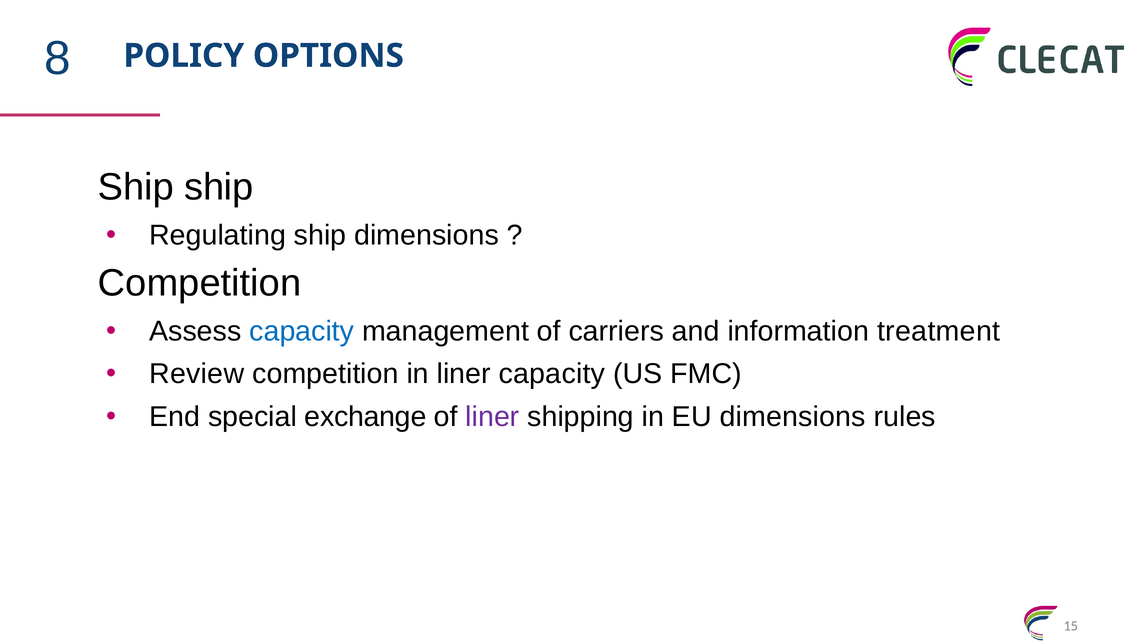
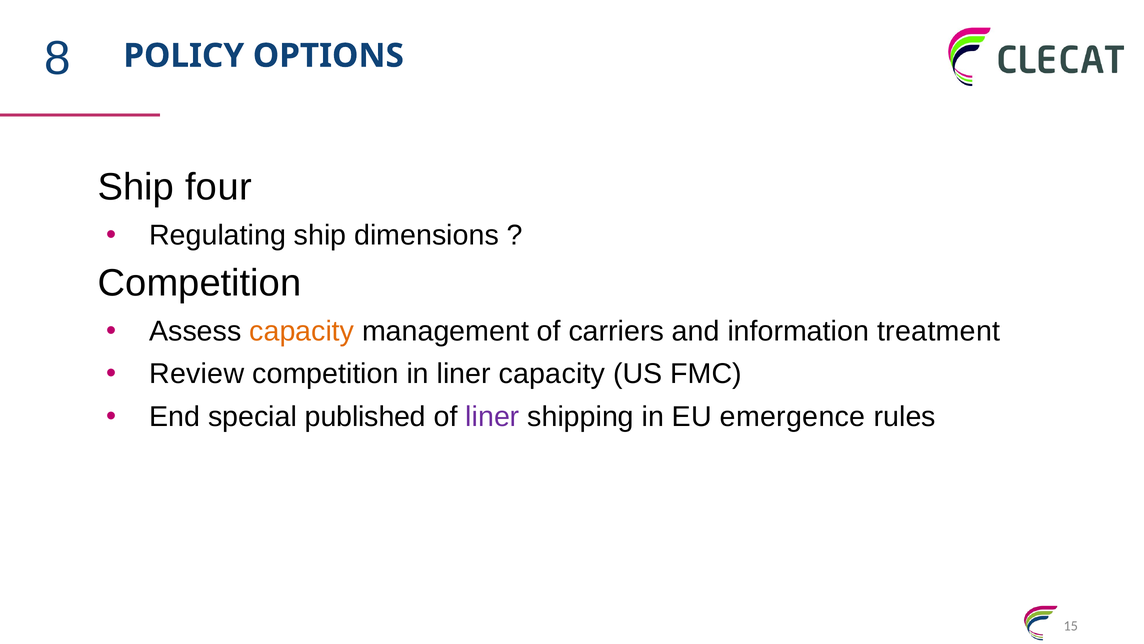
Ship ship: ship -> four (218, 187)
capacity colour: blue -> orange (302, 331)
exchange: exchange -> published (365, 417)
EU dimensions: dimensions -> emergence (793, 417)
